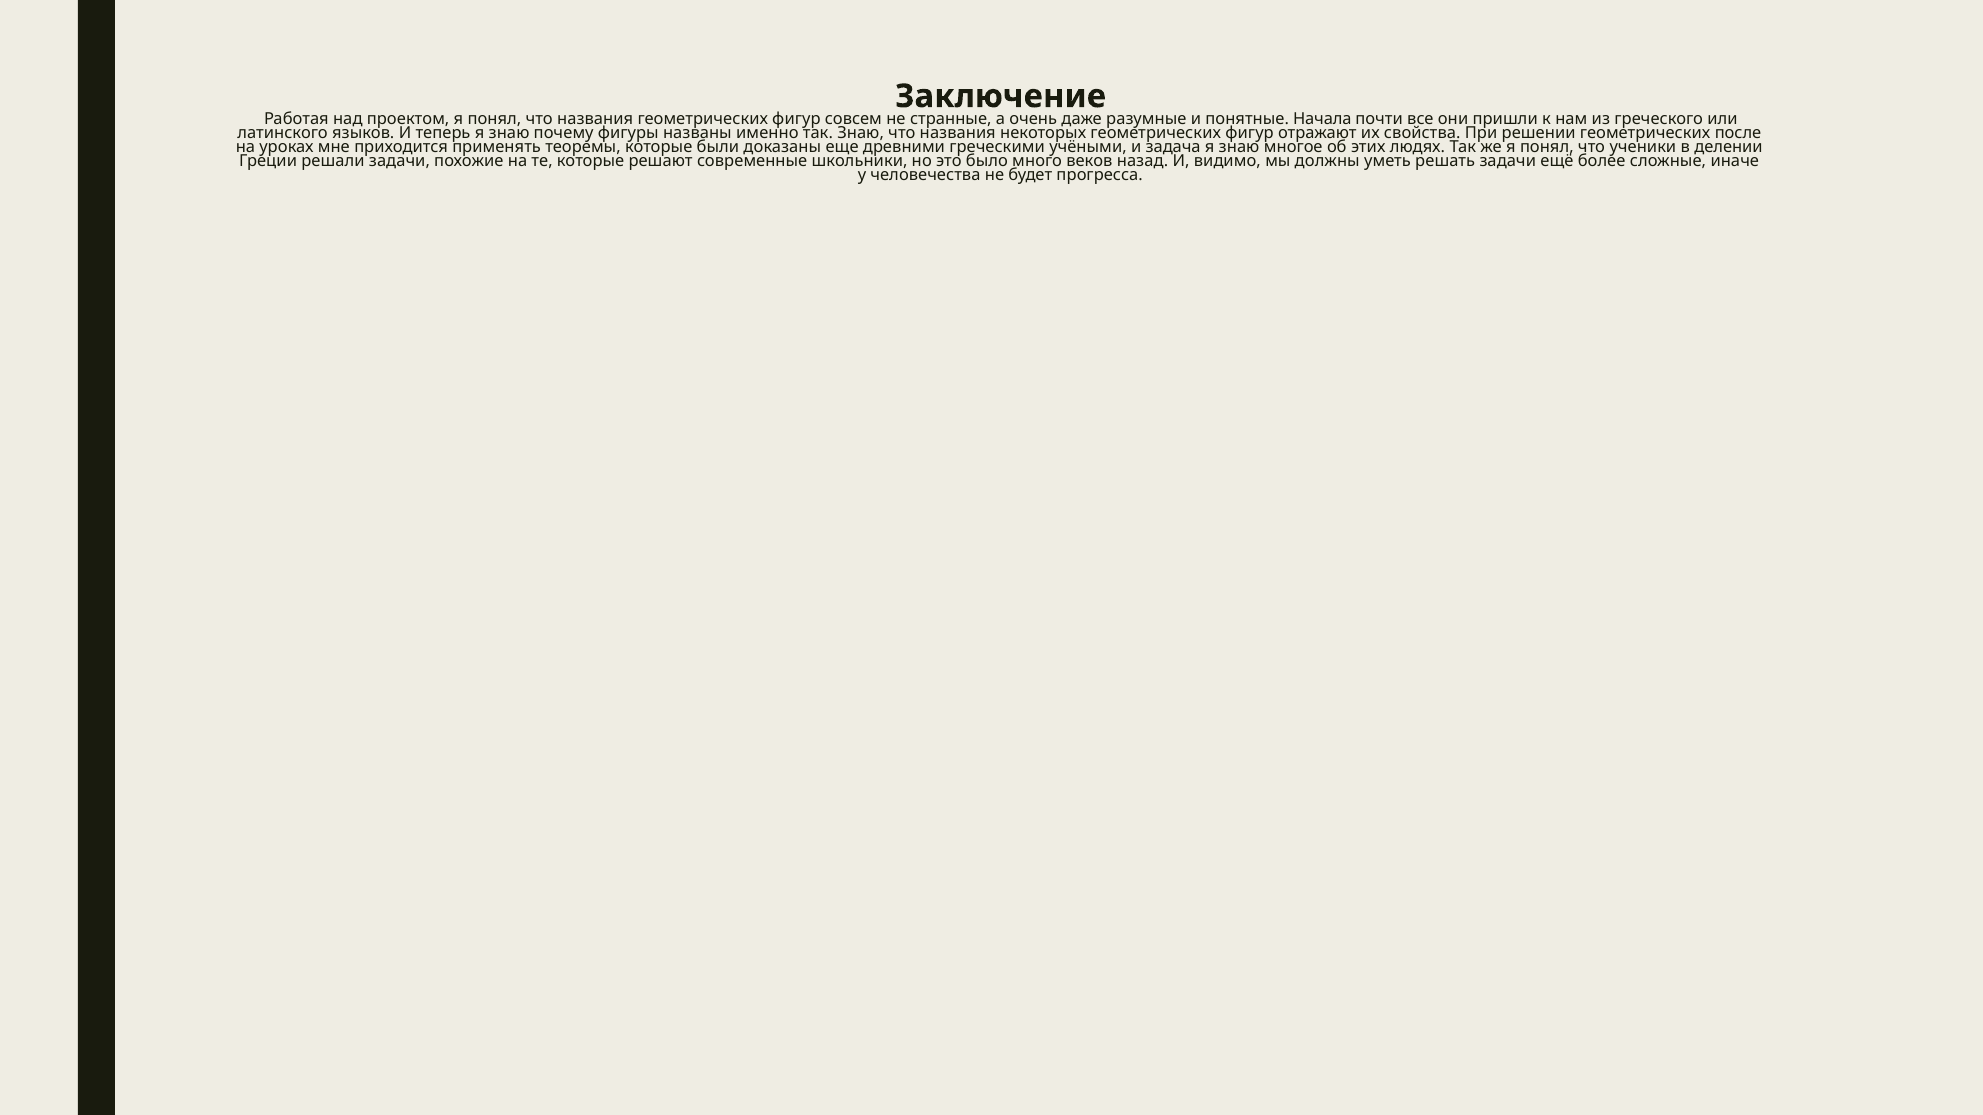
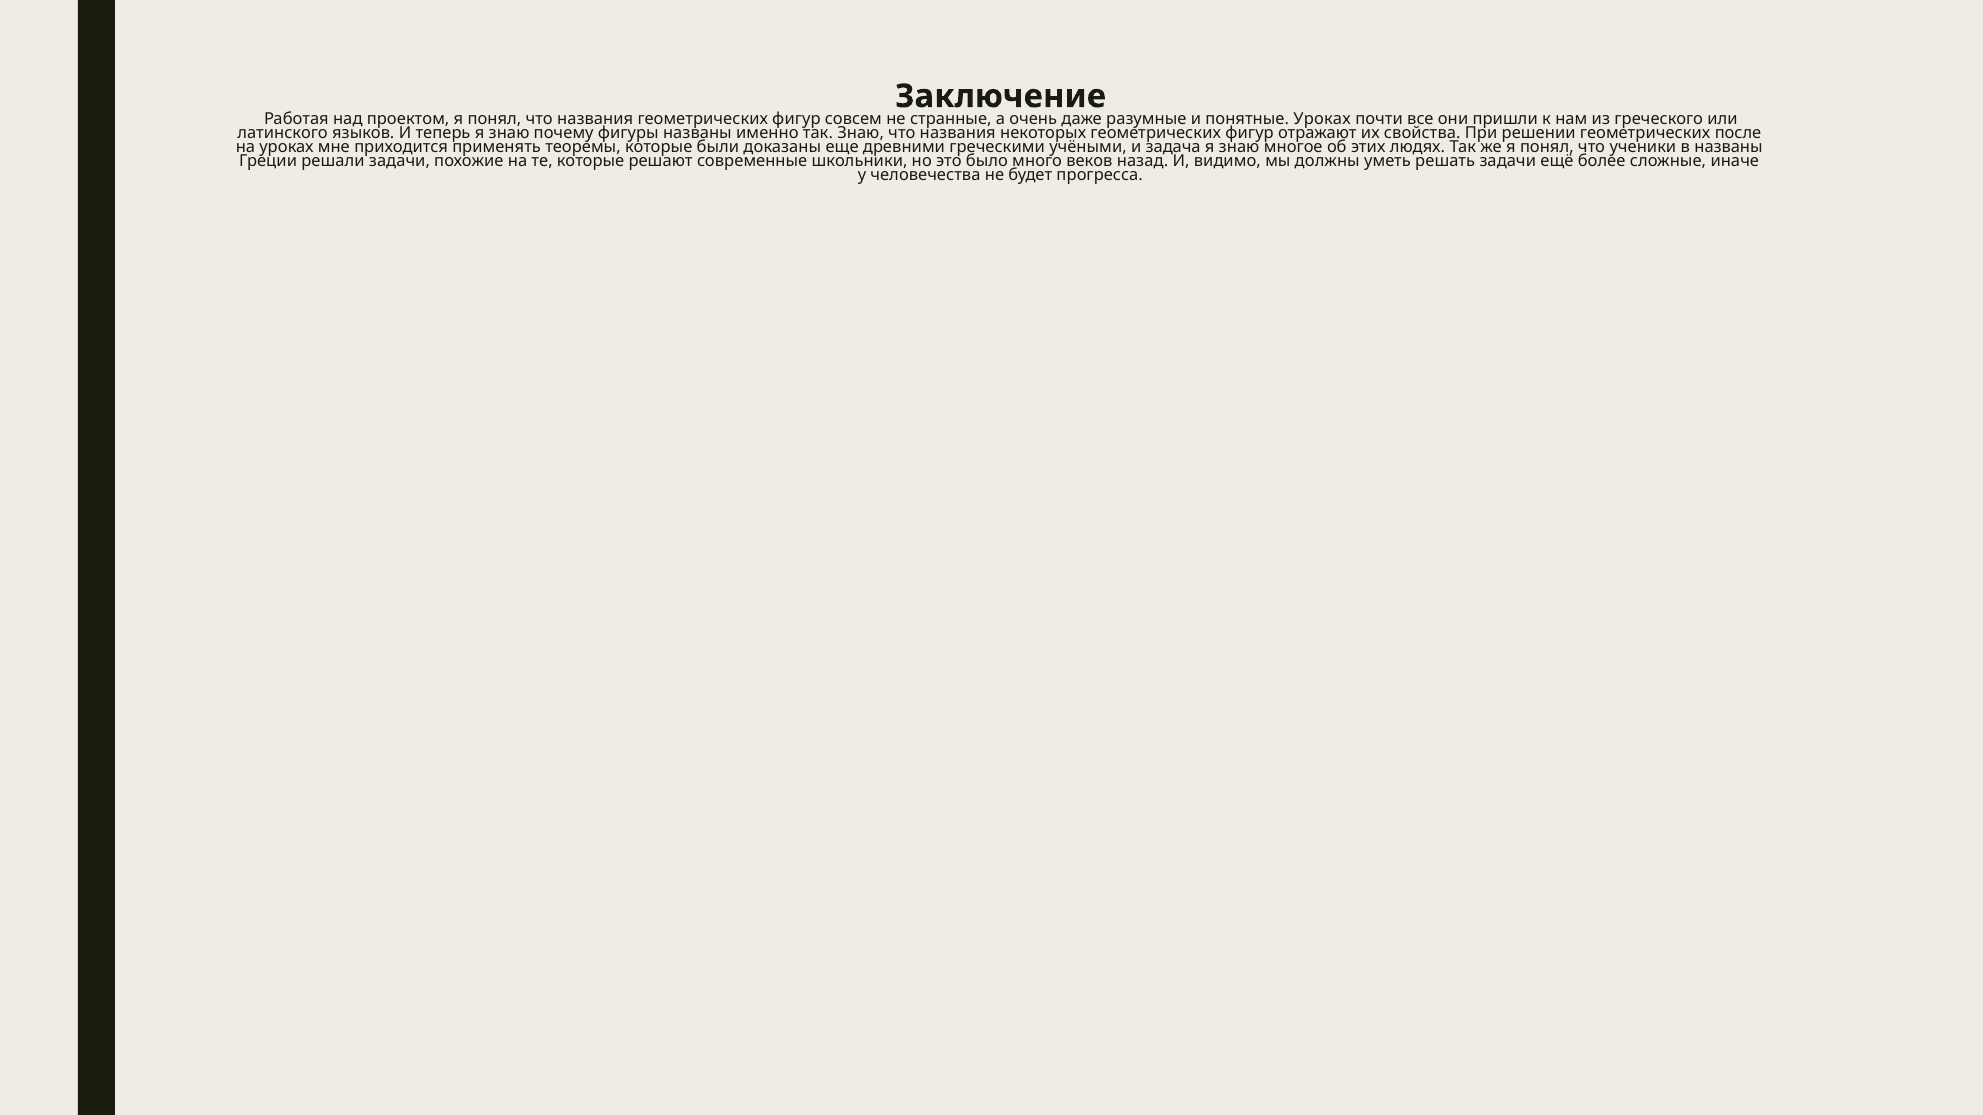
понятные Начала: Начала -> Уроках (1322, 119)
в делении: делении -> названы (1729, 147)
